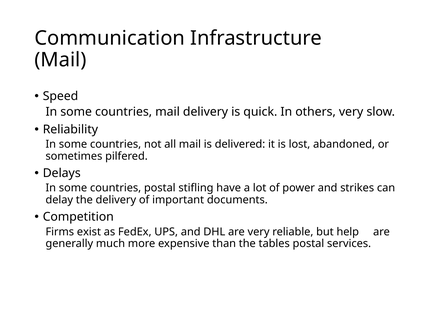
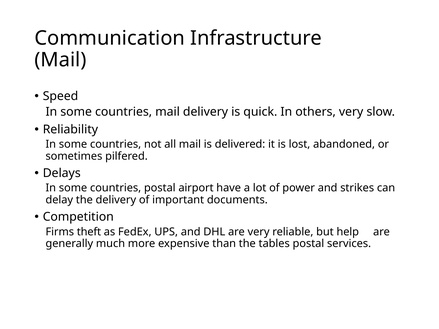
stifling: stifling -> airport (196, 188)
exist: exist -> theft (89, 232)
